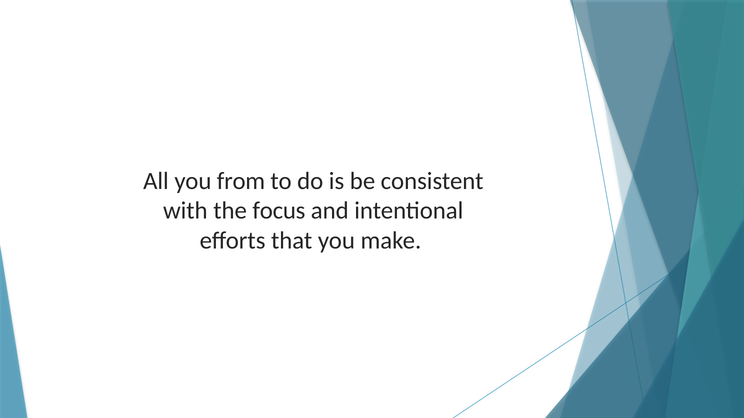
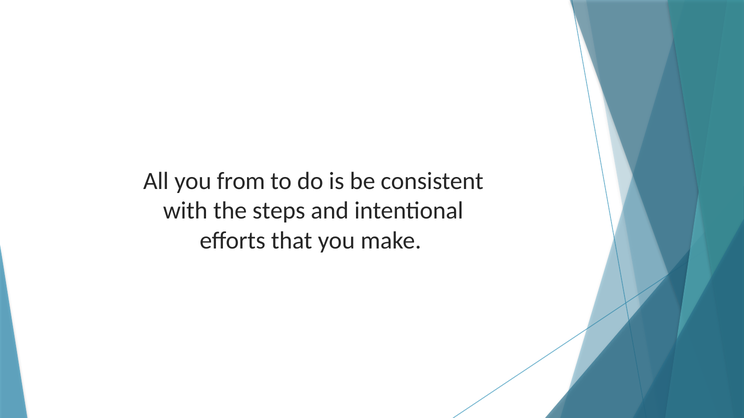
focus: focus -> steps (279, 211)
